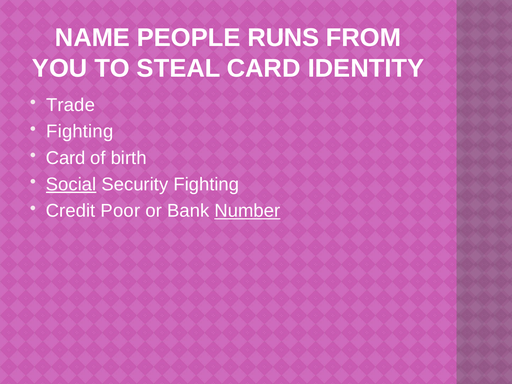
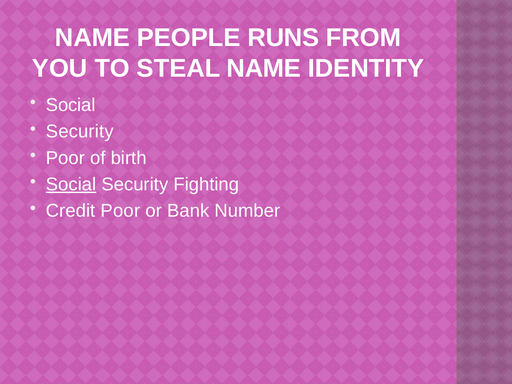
STEAL CARD: CARD -> NAME (264, 68)
Trade: Trade -> Social (71, 105)
Fighting: Fighting -> Security (80, 131)
Card: Card -> Poor (66, 158)
Number underline: present -> none (247, 211)
